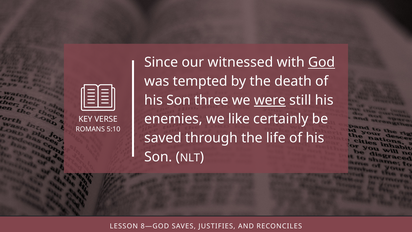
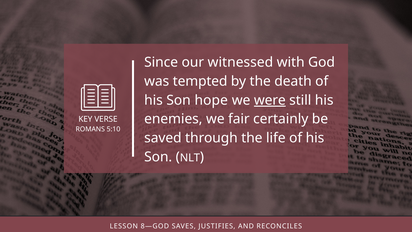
God underline: present -> none (322, 62)
three: three -> hope (211, 100)
like: like -> fair (239, 119)
